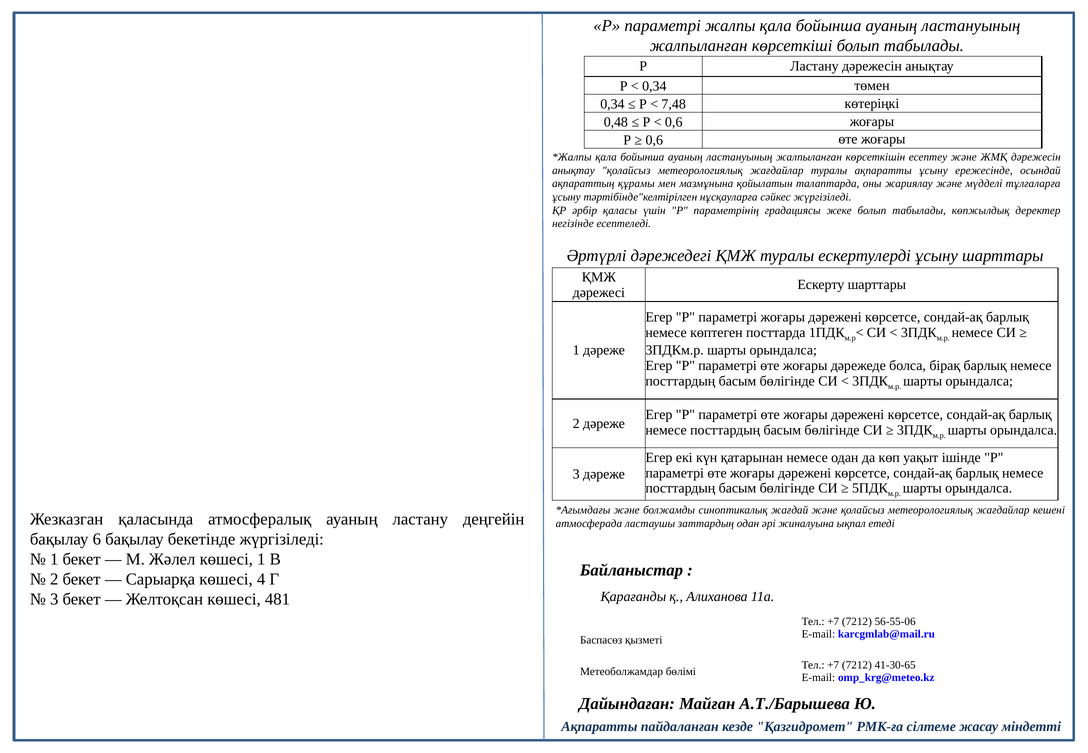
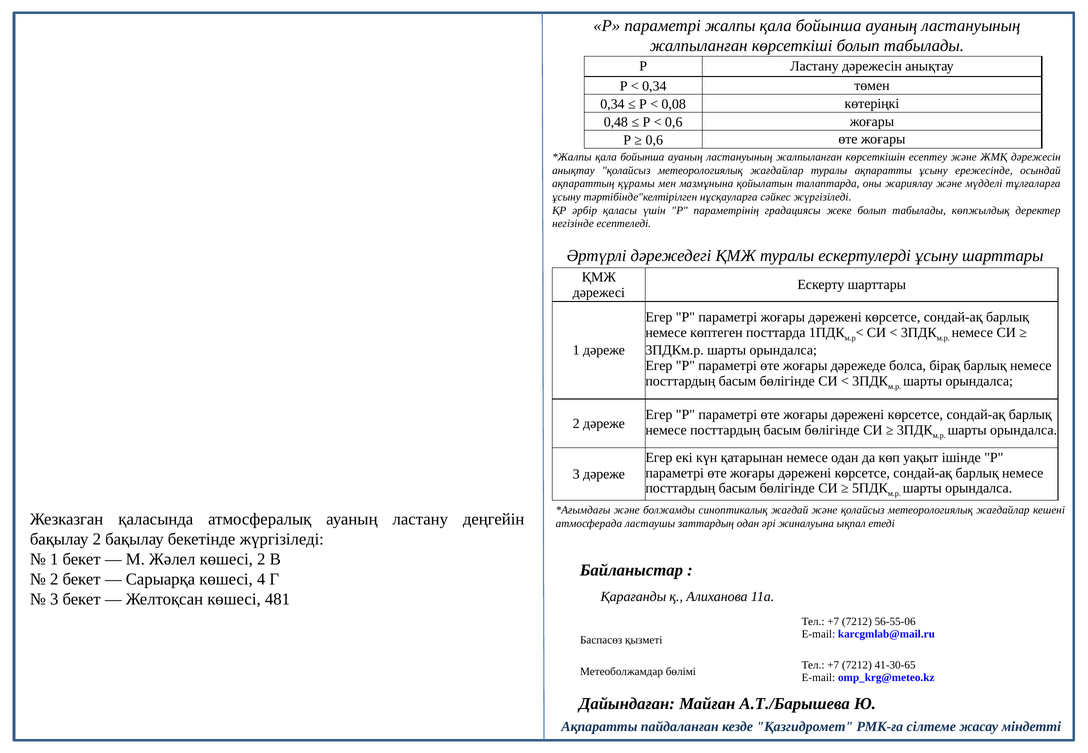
7,48: 7,48 -> 0,08 (674, 104)
бақылау 6: 6 -> 2 (97, 539)
көшесі 1: 1 -> 2 (261, 559)
